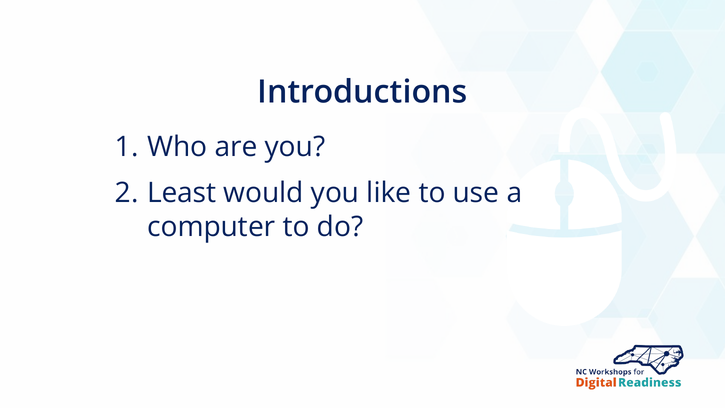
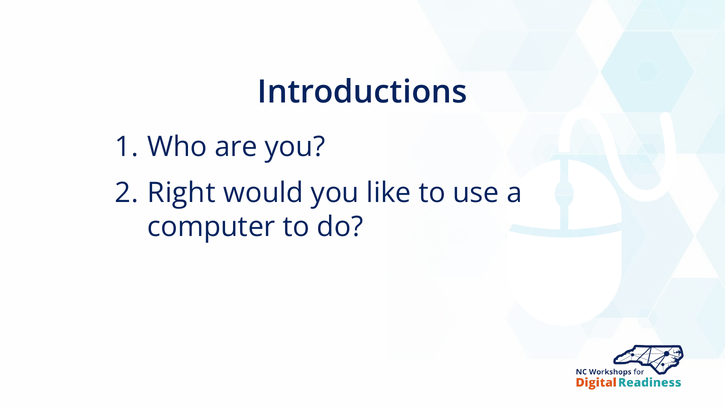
Least: Least -> Right (181, 193)
